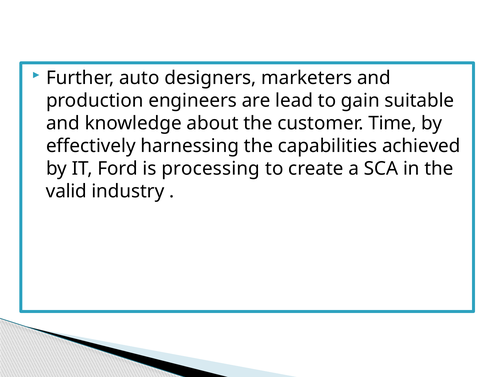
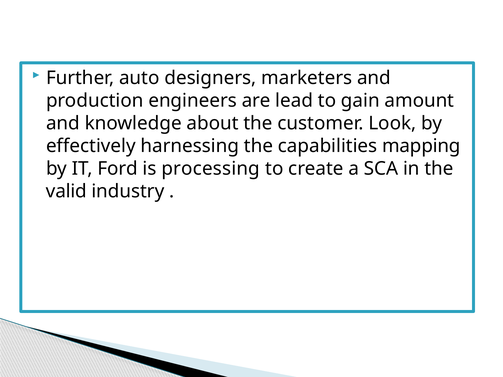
suitable: suitable -> amount (419, 101)
Time: Time -> Look (392, 123)
achieved: achieved -> mapping (421, 146)
